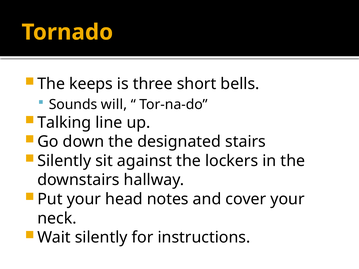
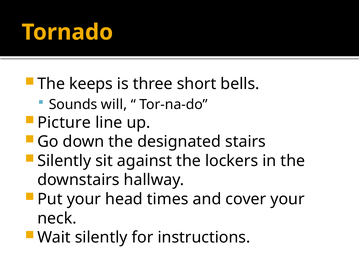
Talking: Talking -> Picture (64, 123)
notes: notes -> times (168, 199)
